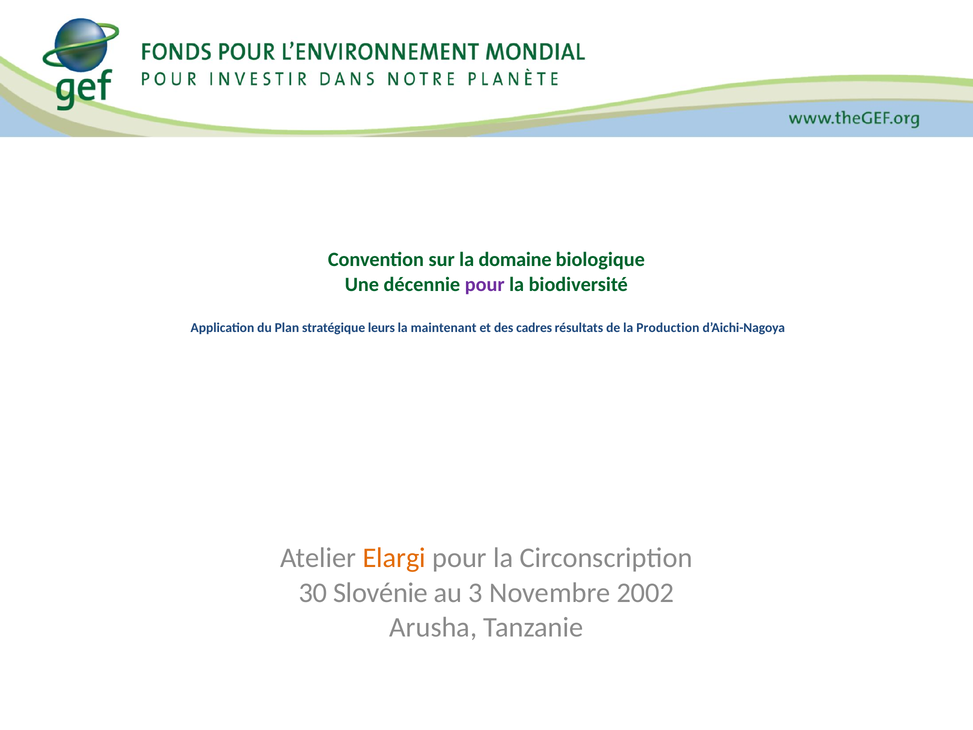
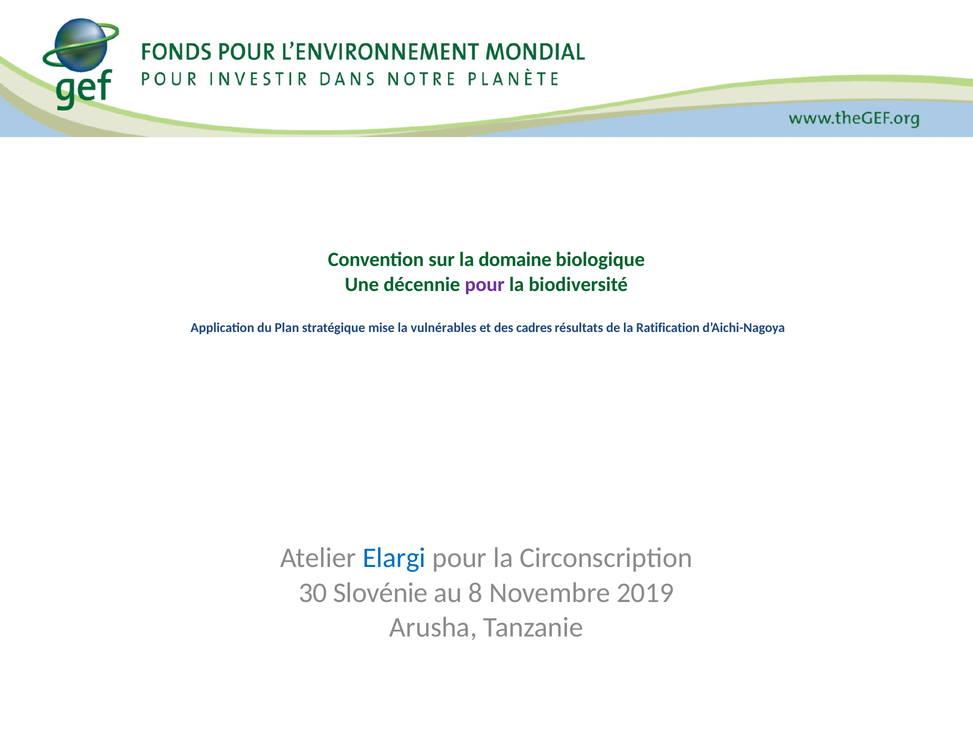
leurs: leurs -> mise (381, 328)
maintenant: maintenant -> vulnérables (444, 328)
Production: Production -> Ratification (668, 328)
Elargi colour: orange -> blue (394, 558)
3: 3 -> 8 (476, 592)
2002: 2002 -> 2019 (645, 592)
